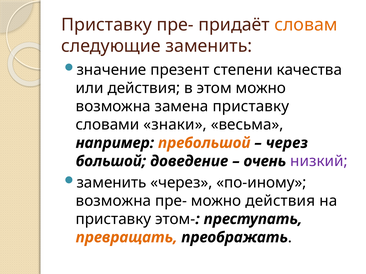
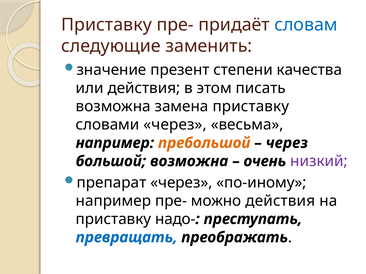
словам colour: orange -> blue (306, 25)
этом можно: можно -> писать (261, 88)
словами знаки: знаки -> через (175, 125)
большой доведение: доведение -> возможна (189, 161)
заменить: заменить -> препарат (111, 183)
возможна: возможна -> например (113, 201)
этом-: этом- -> надо- (175, 219)
превращать colour: orange -> blue (127, 238)
